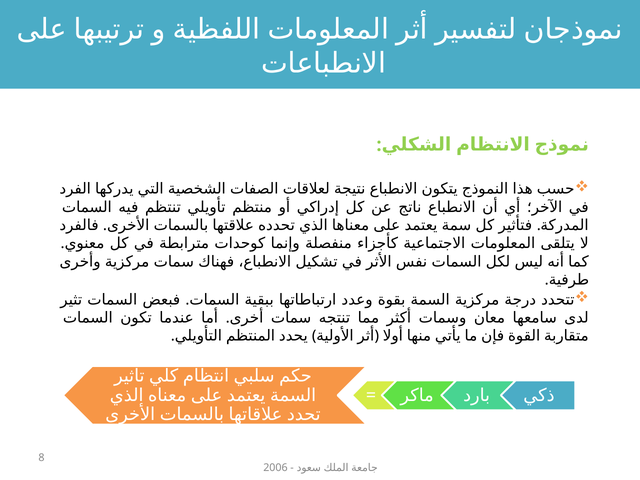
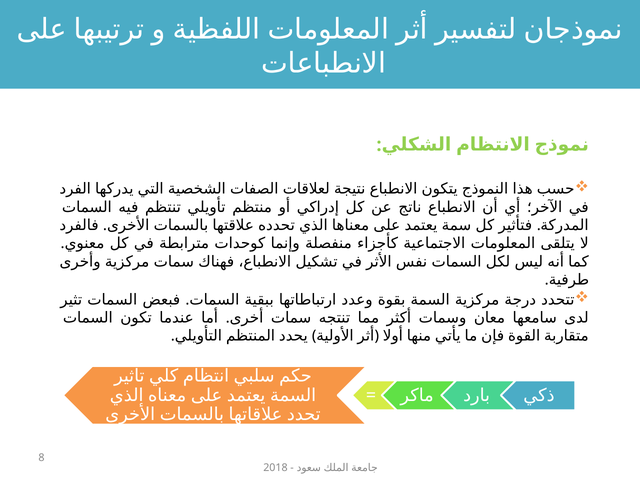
2006: 2006 -> 2018 (275, 468)
